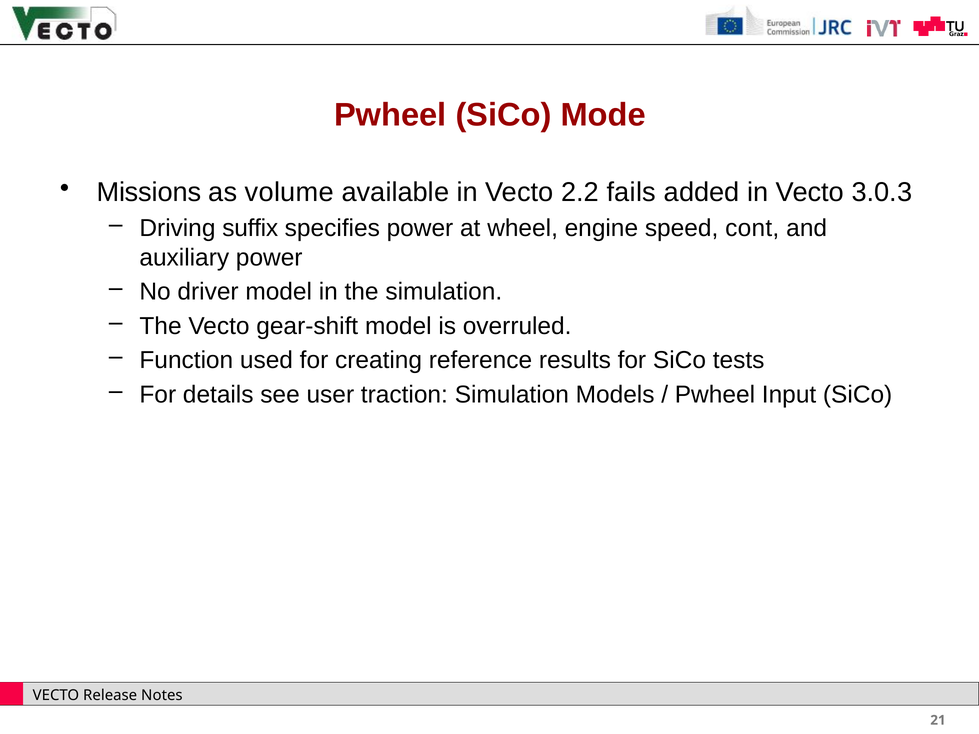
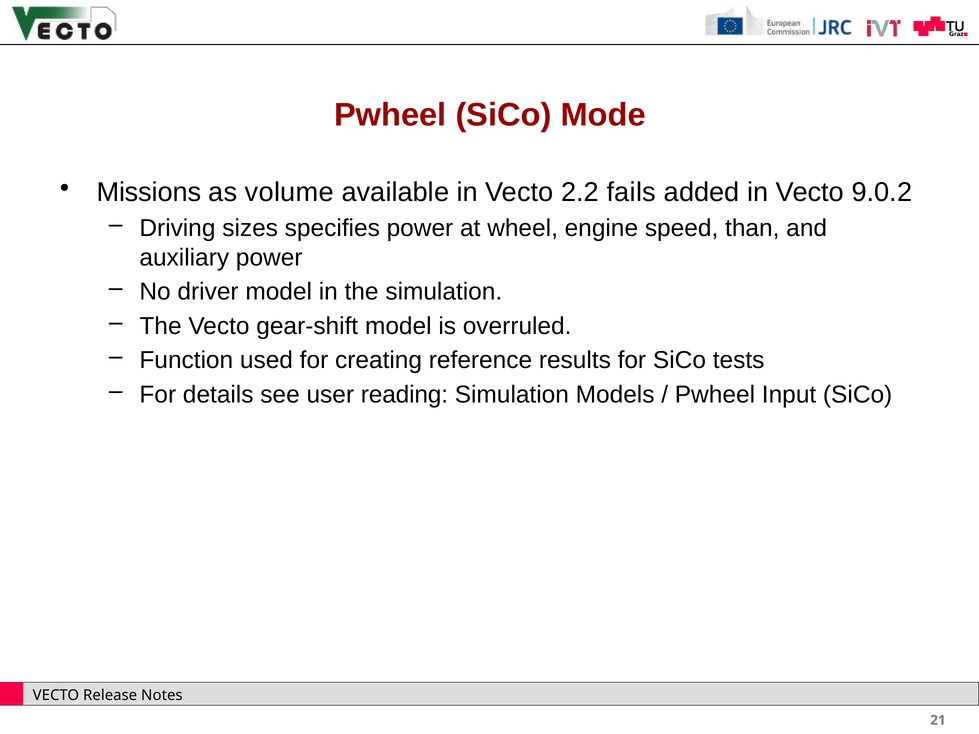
3.0.3: 3.0.3 -> 9.0.2 (882, 193)
suffix: suffix -> sizes (250, 228)
cont: cont -> than (752, 228)
traction: traction -> reading (404, 395)
